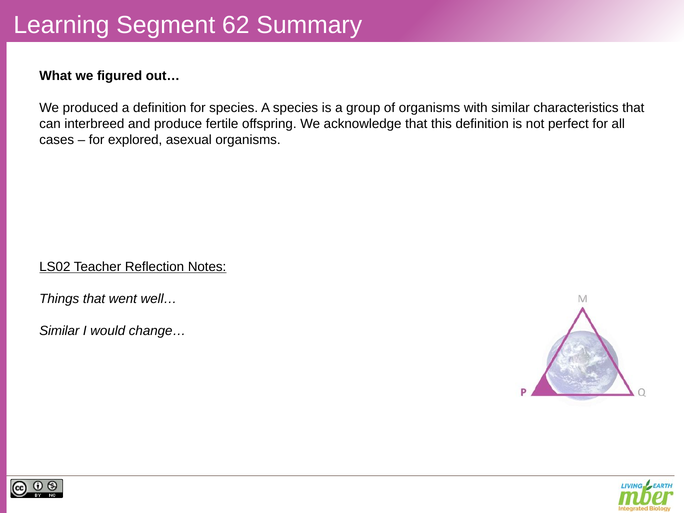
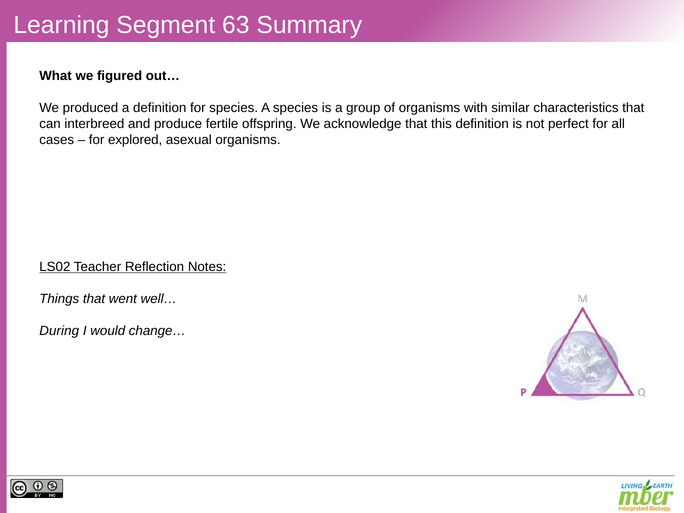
62: 62 -> 63 (236, 25)
Similar: Similar -> During (59, 331)
